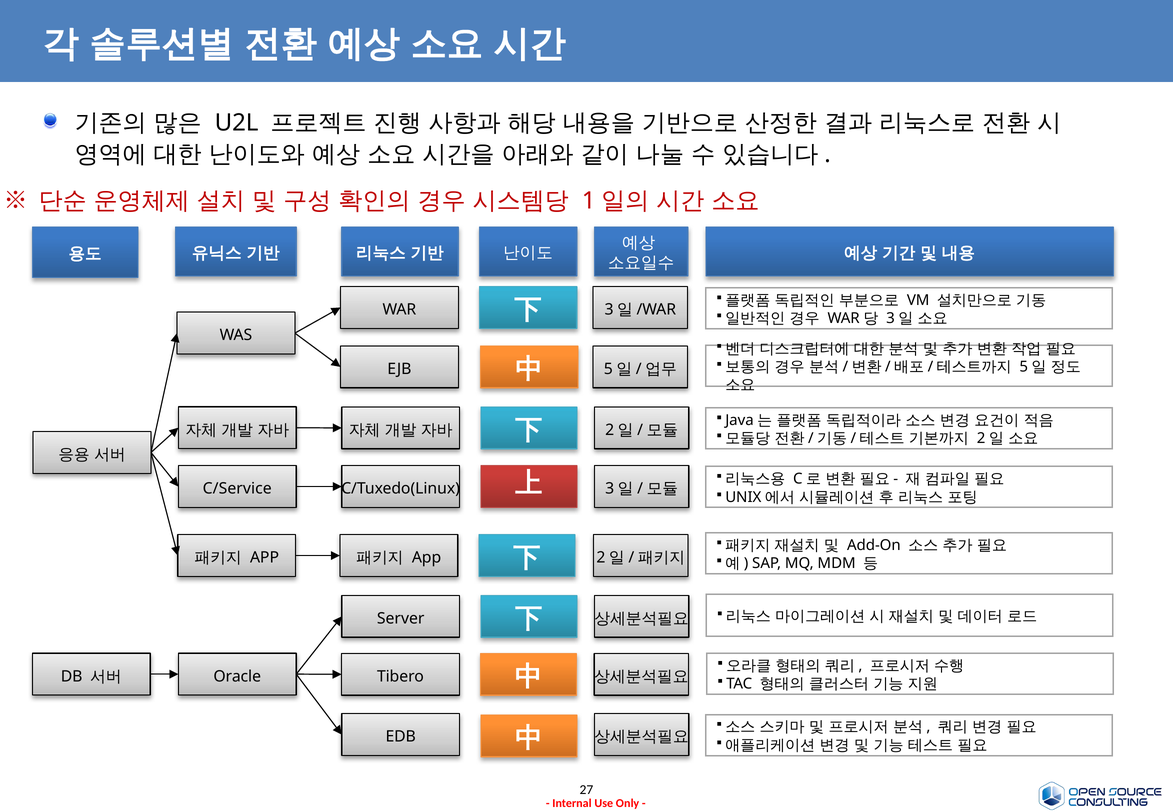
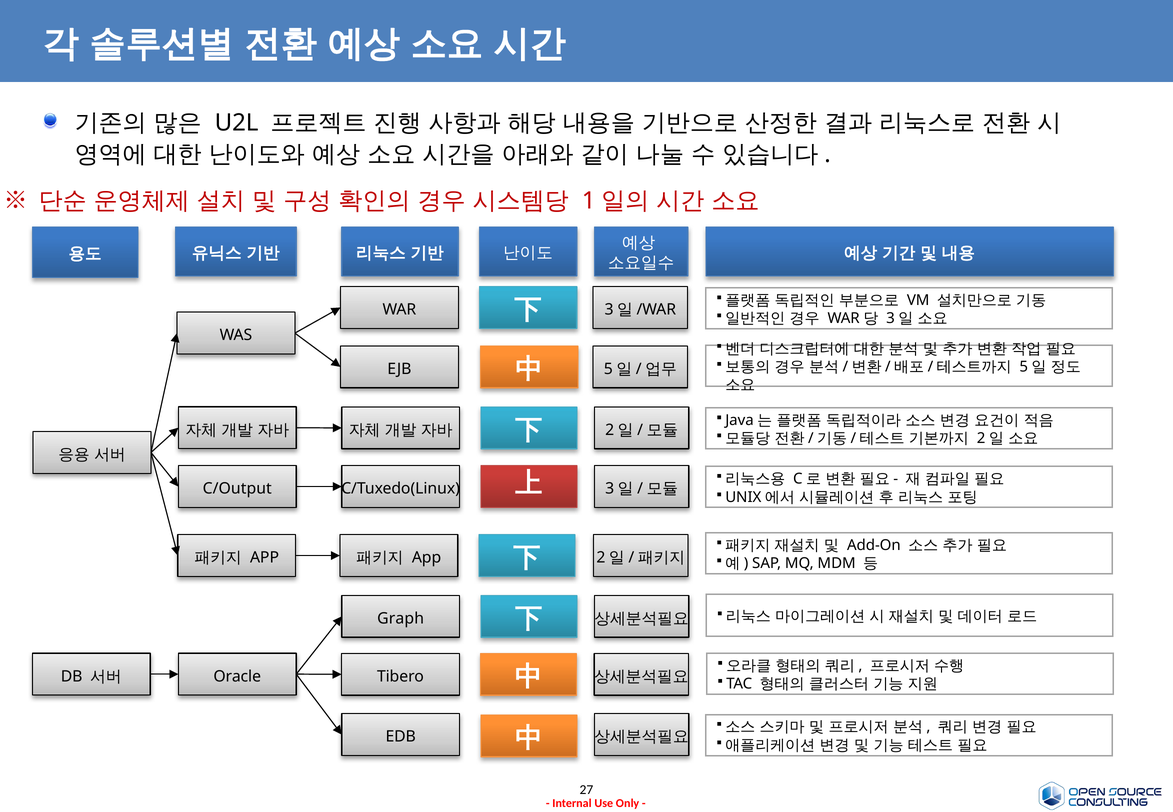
C/Service: C/Service -> C/Output (237, 489)
Server: Server -> Graph (401, 619)
